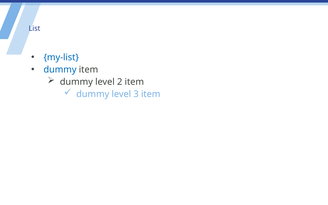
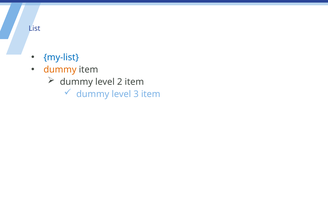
dummy colour: blue -> orange (60, 70)
